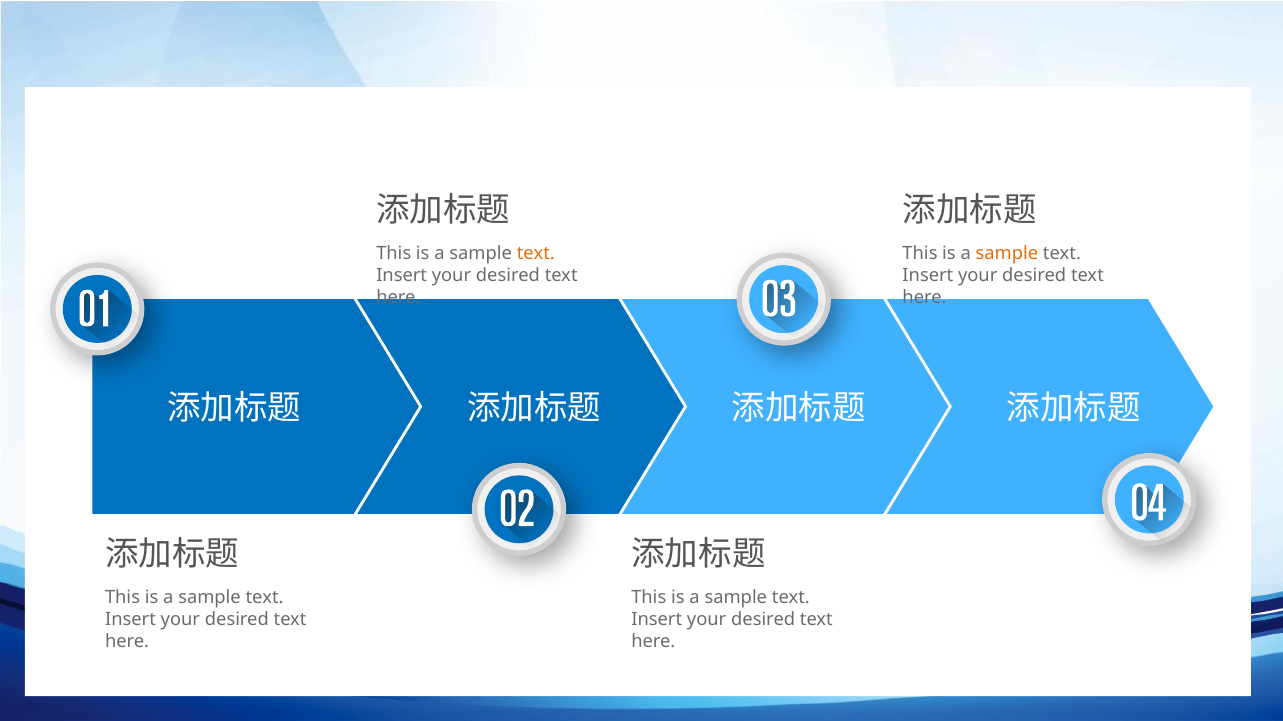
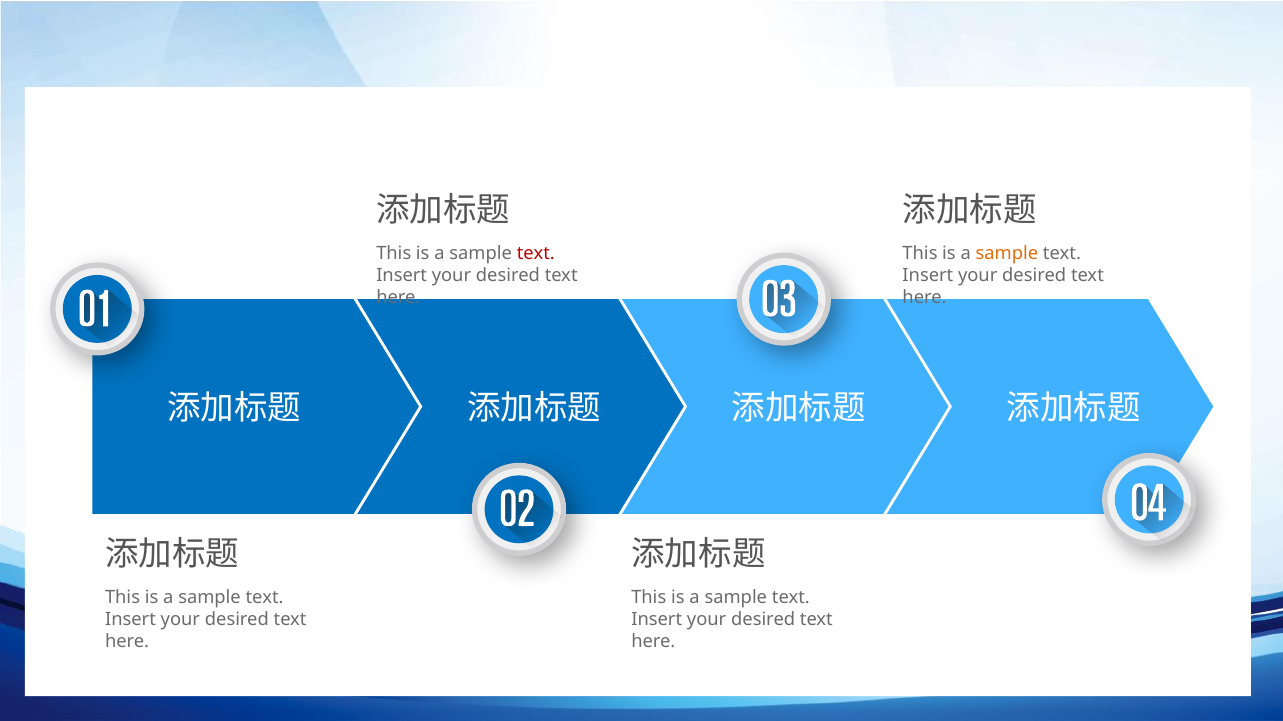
text colour: orange -> red (536, 254)
